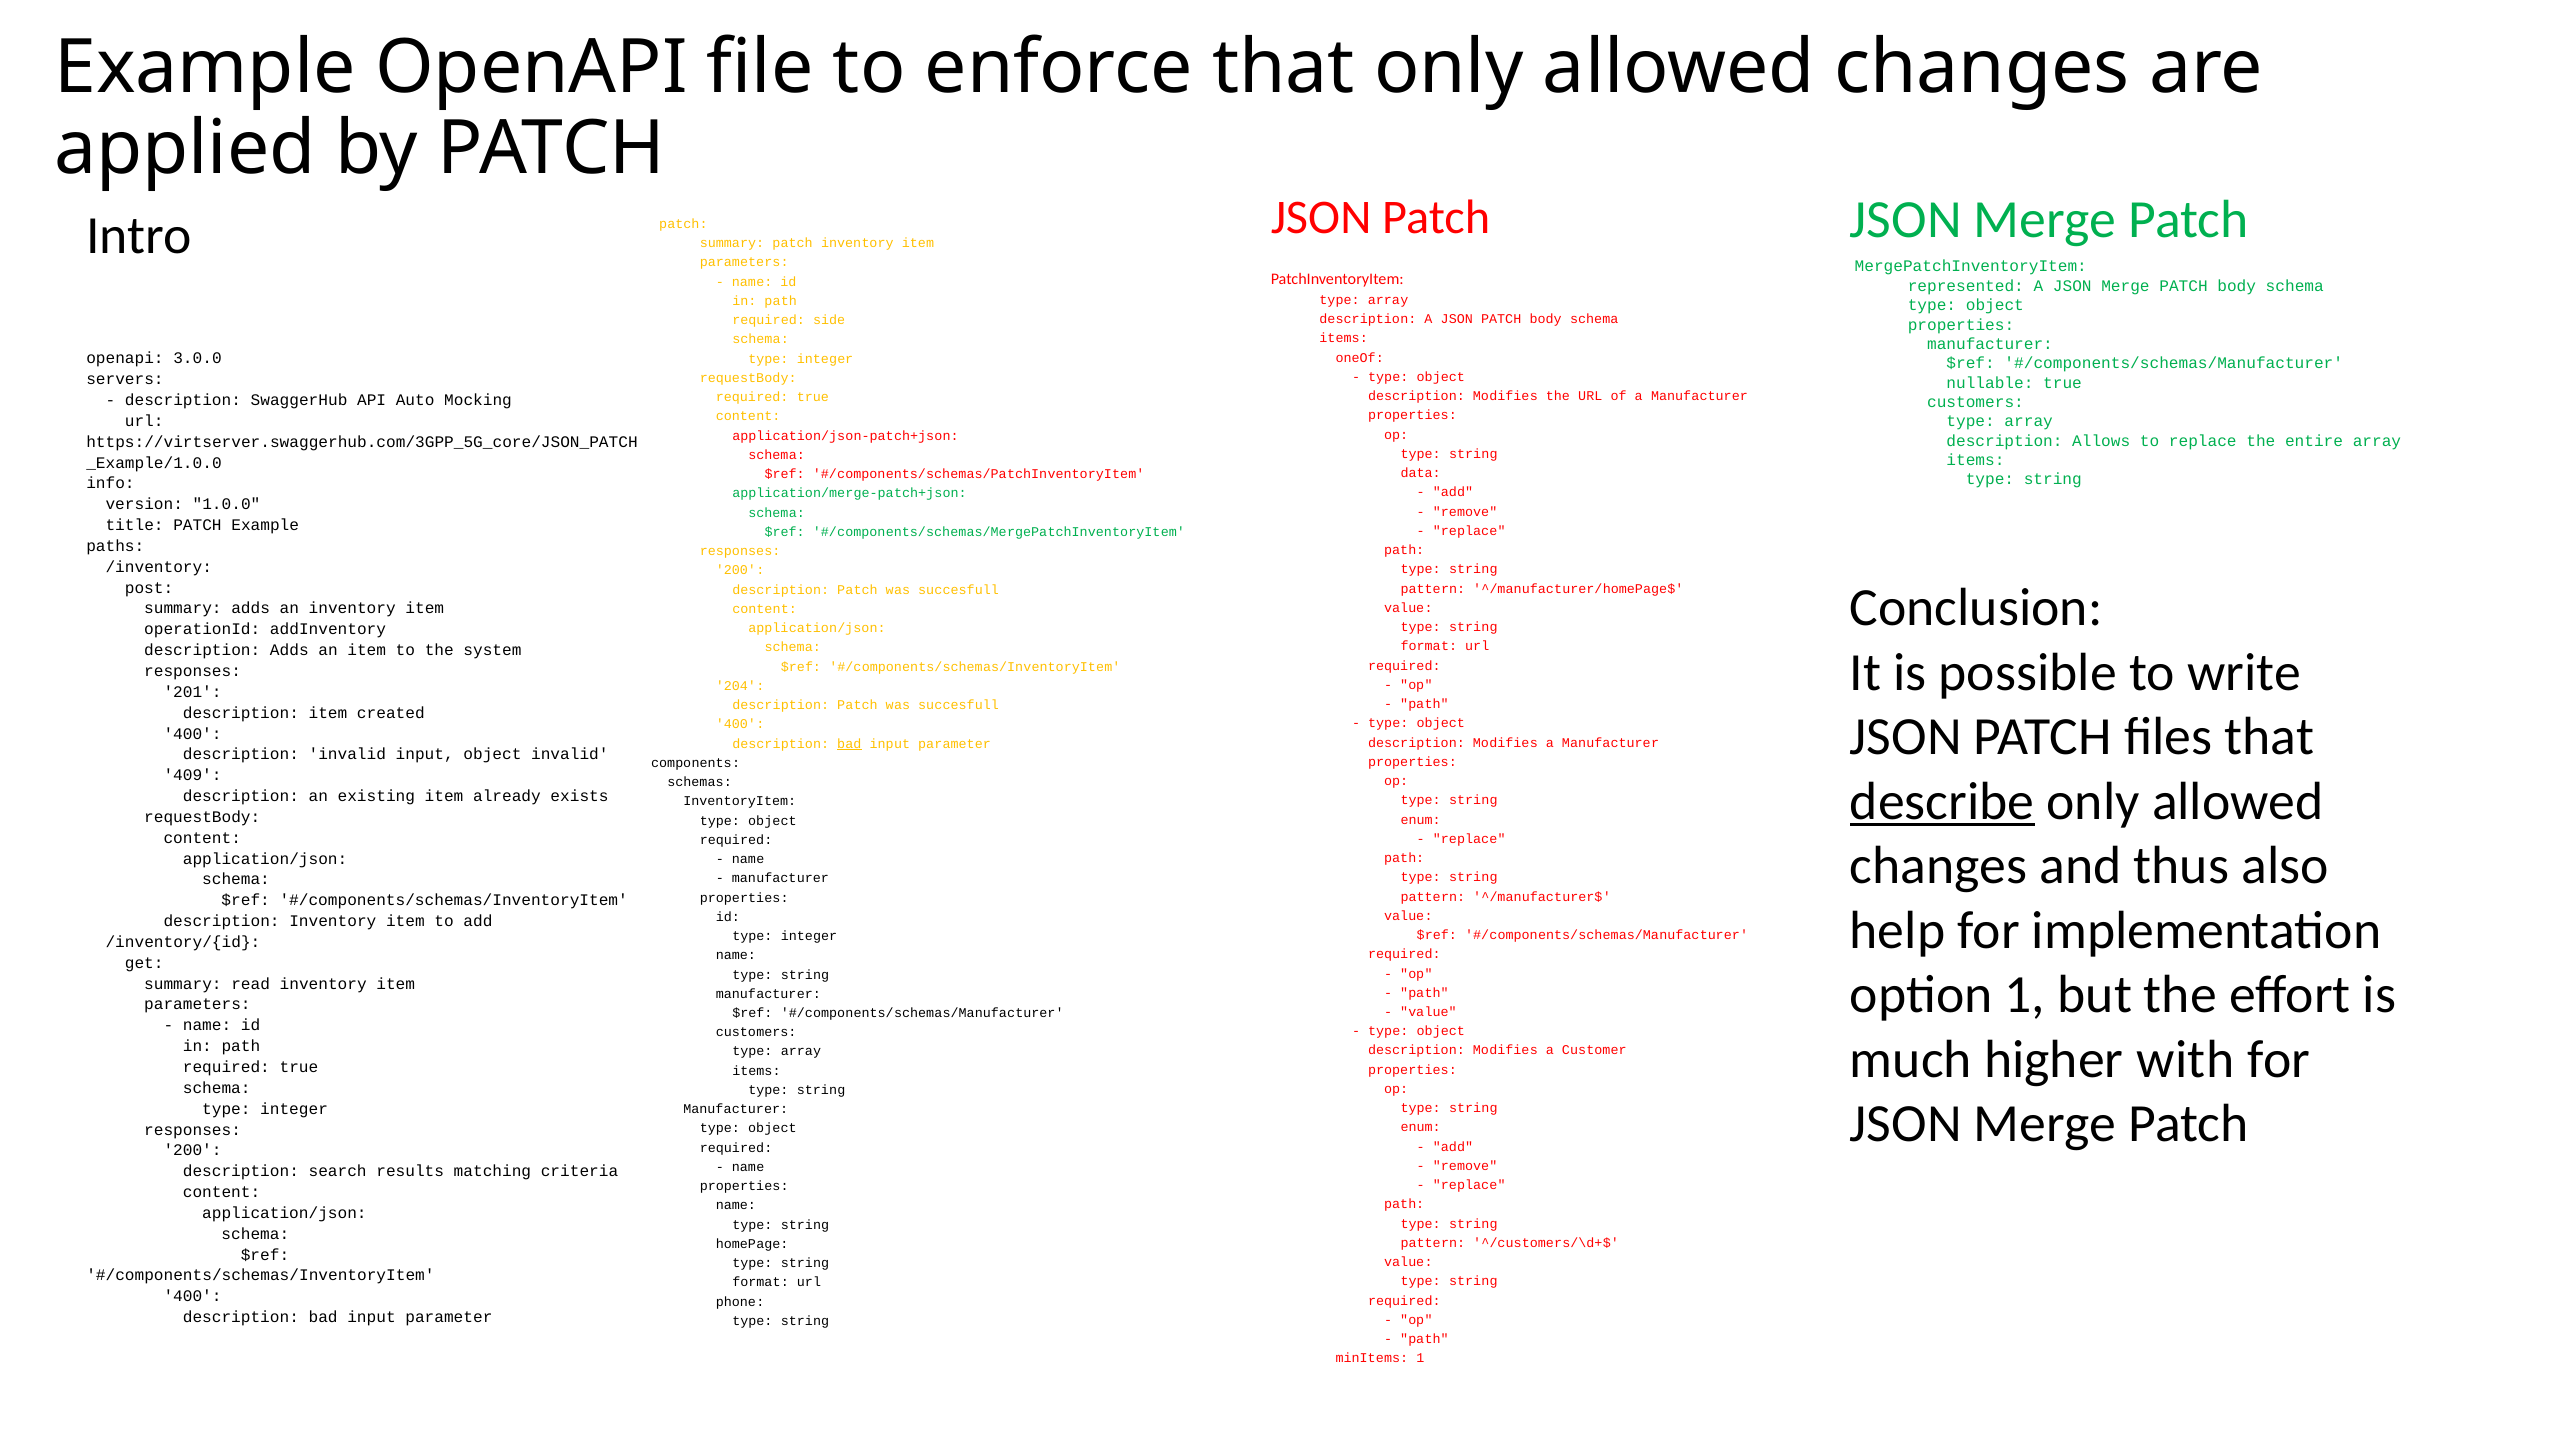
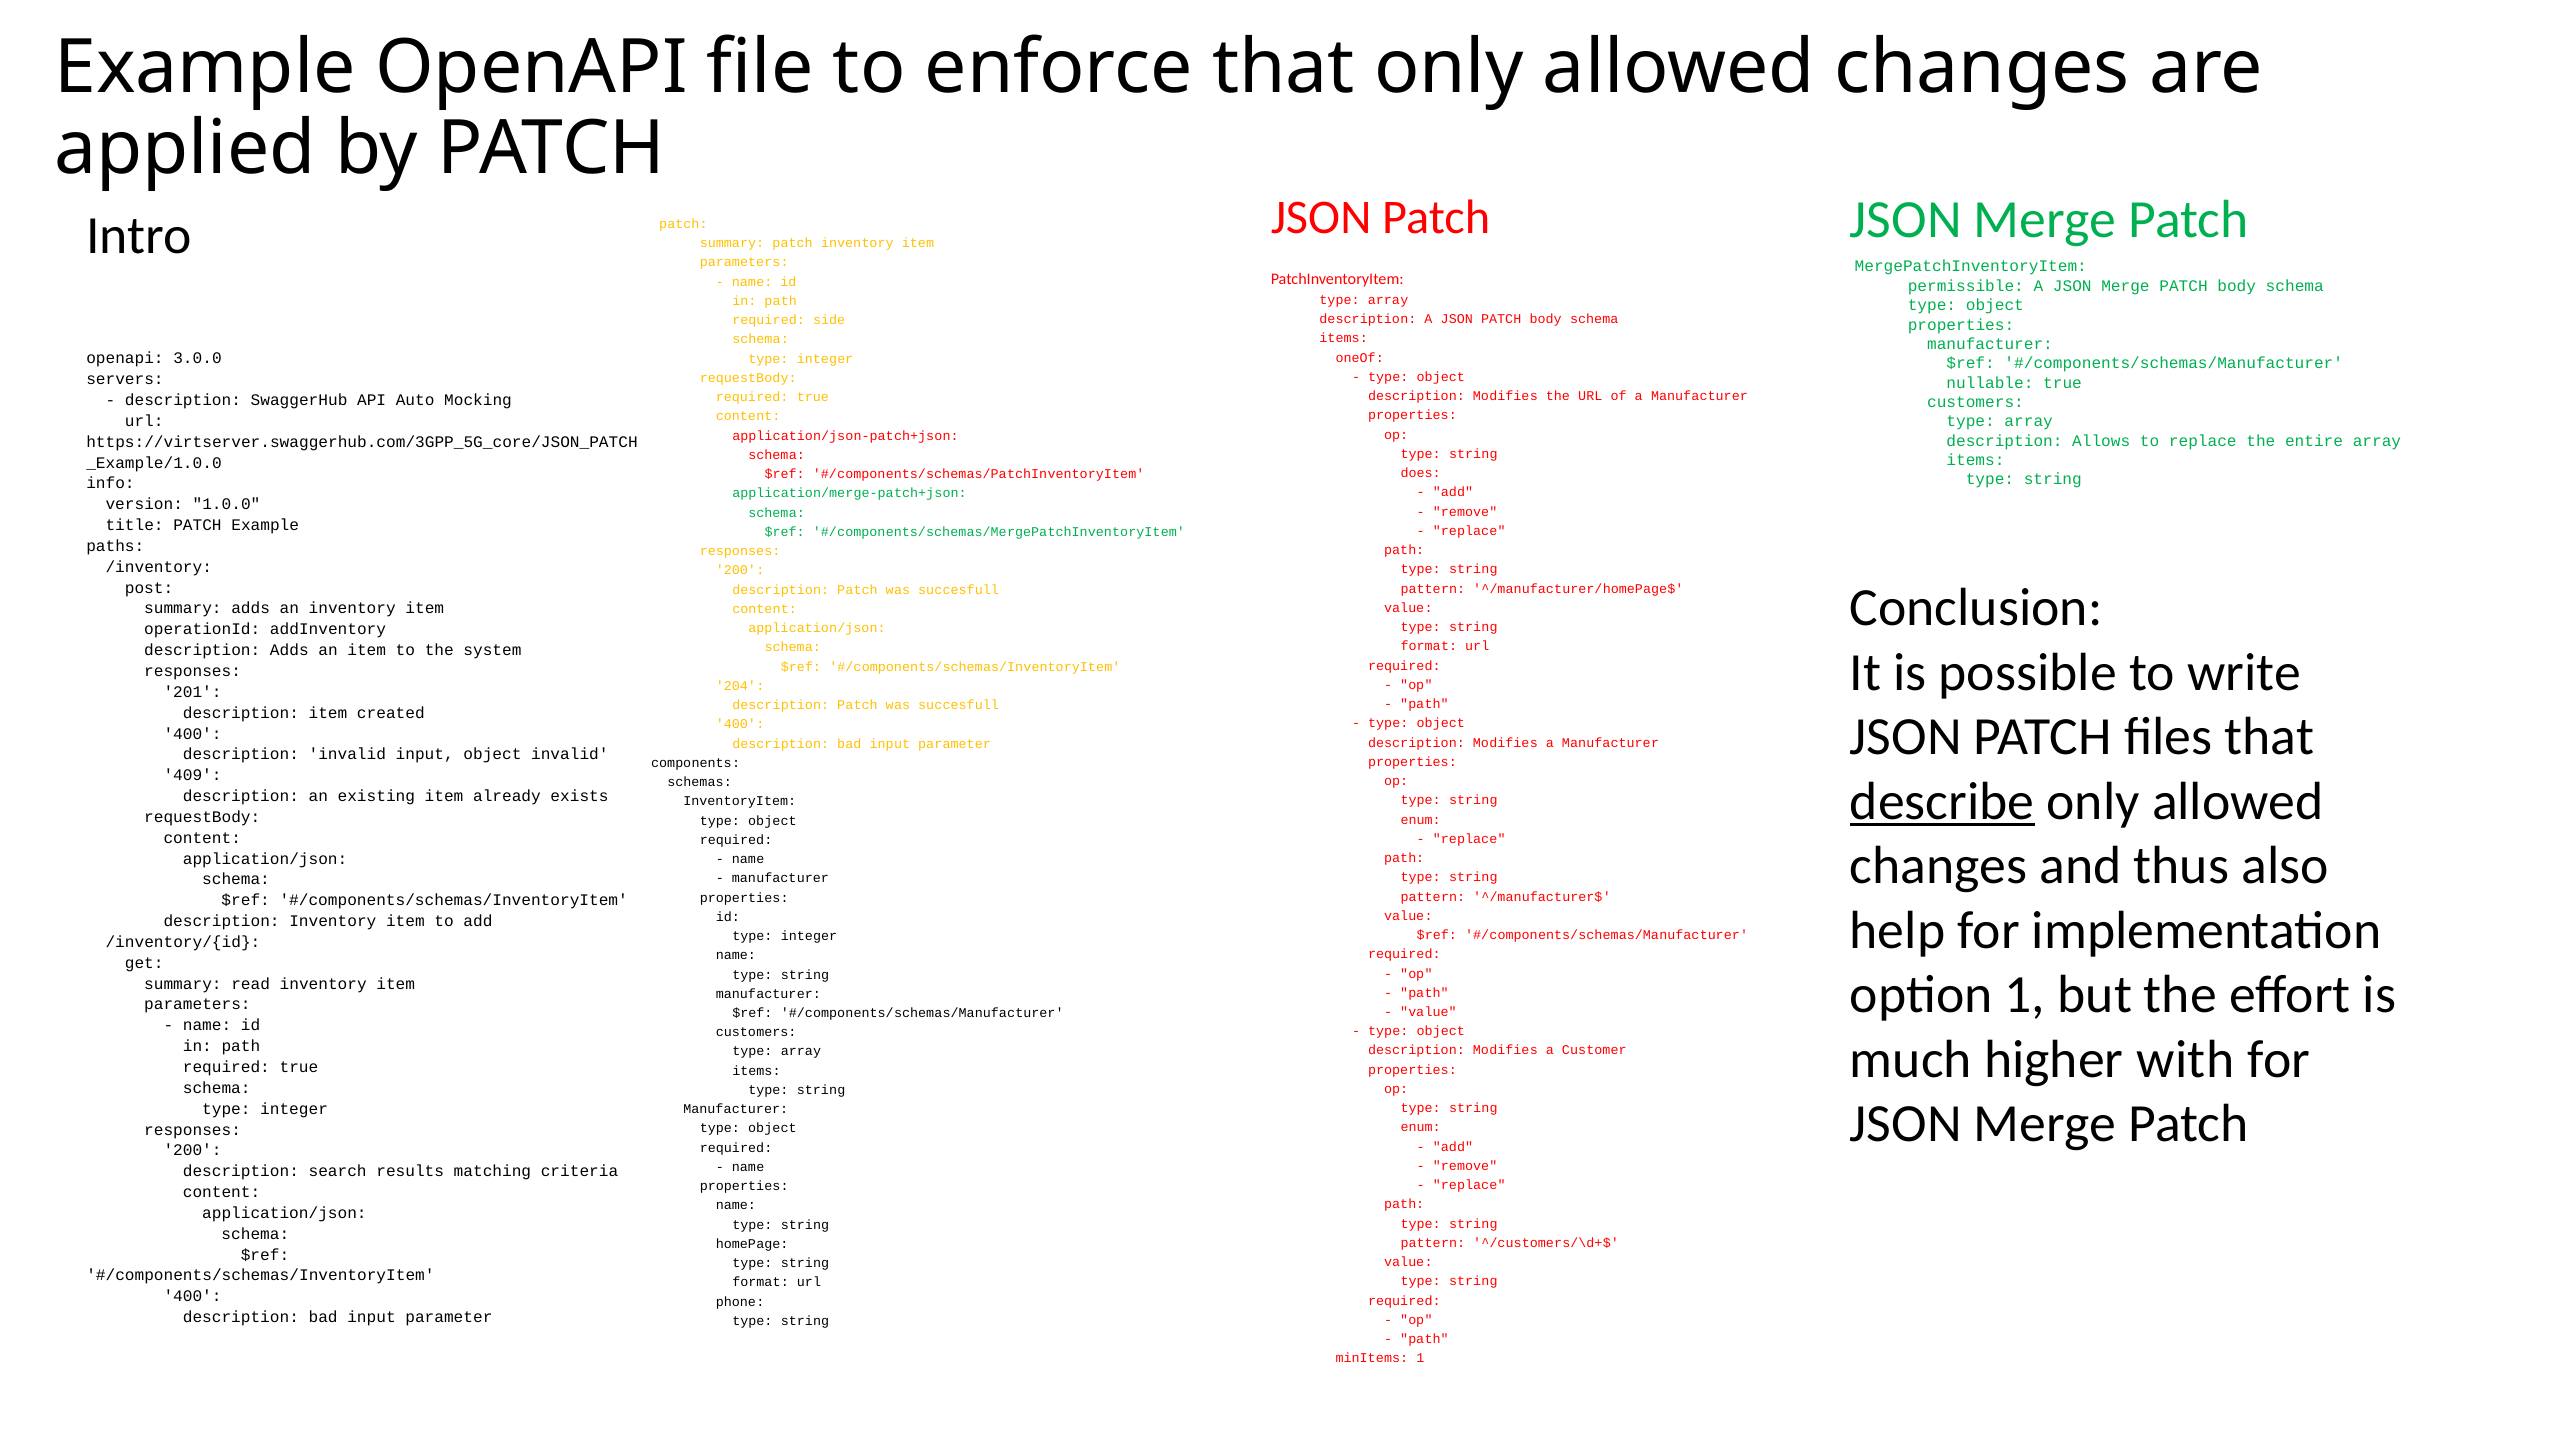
represented: represented -> permissible (1966, 286)
data: data -> does (1421, 473)
bad underline: present -> none (849, 744)
